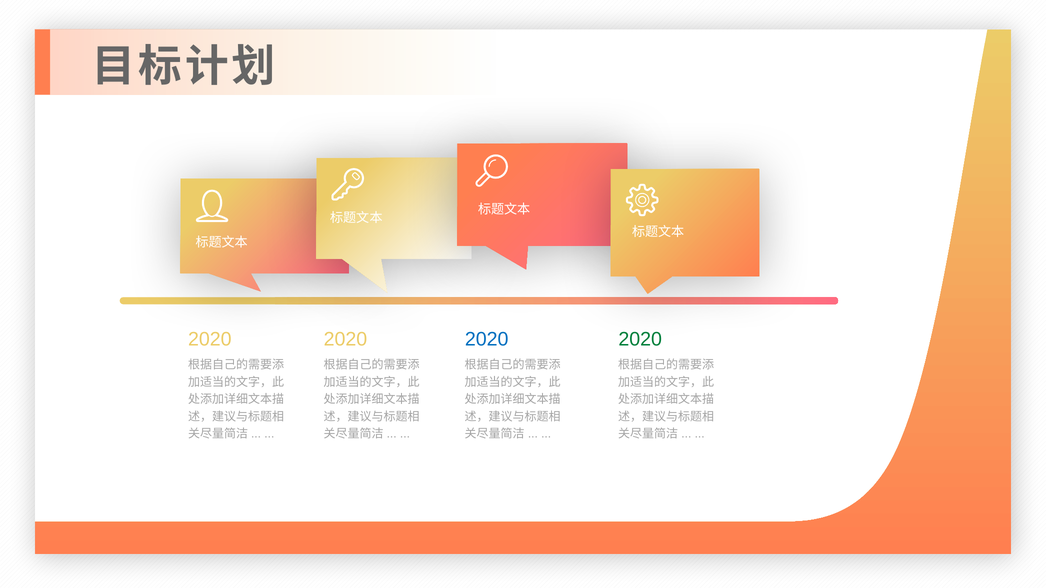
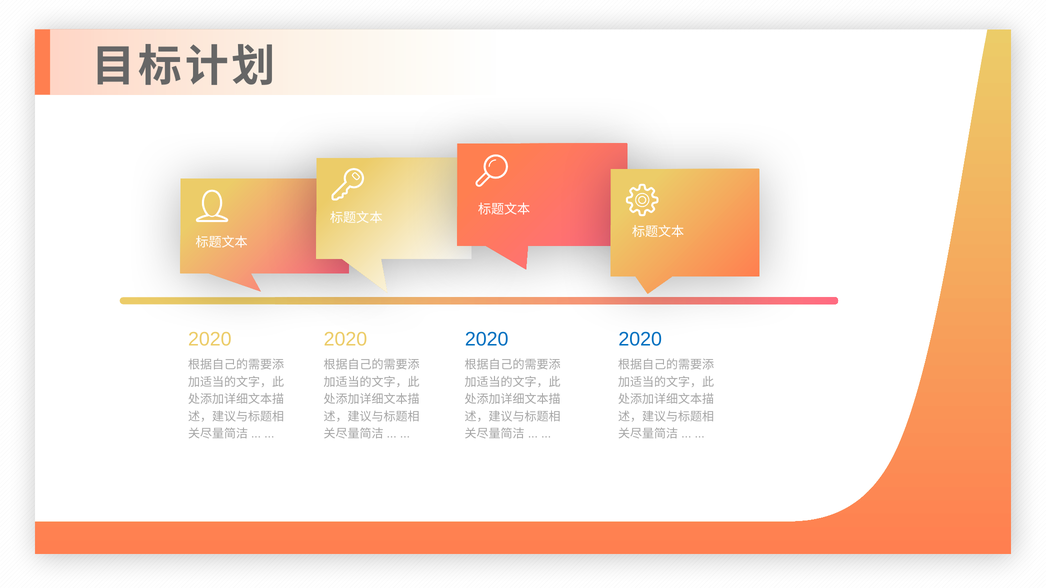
2020 colour: green -> blue (640, 339)
